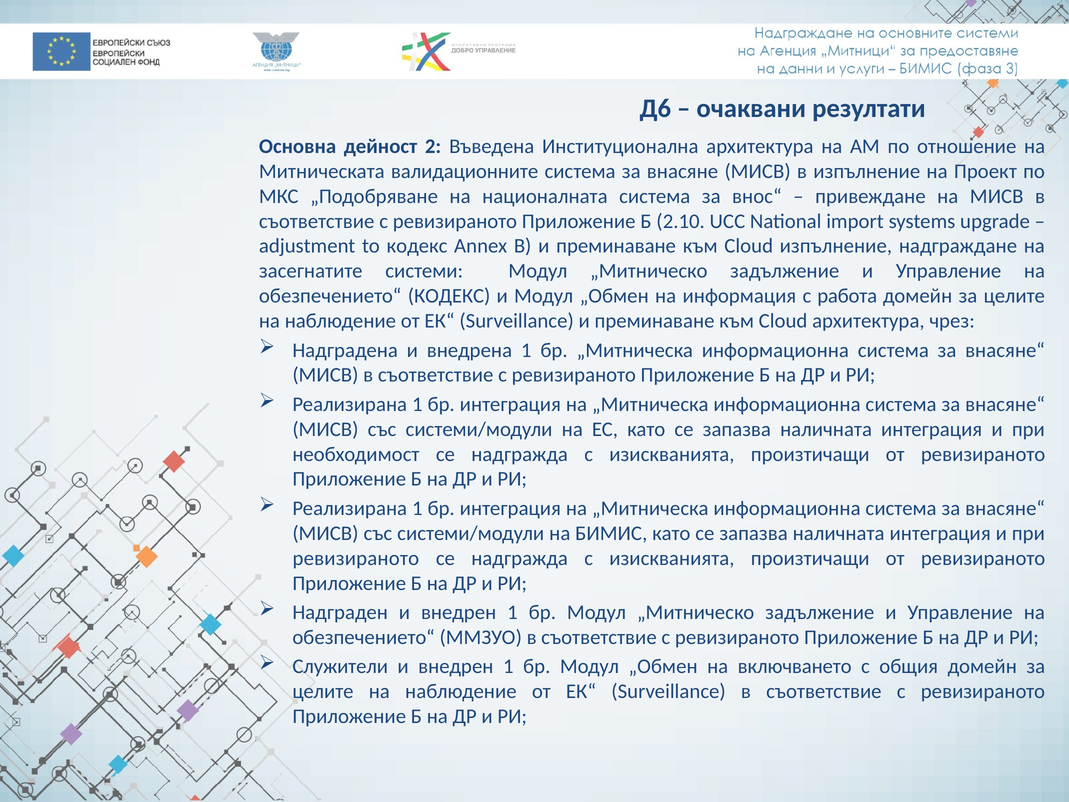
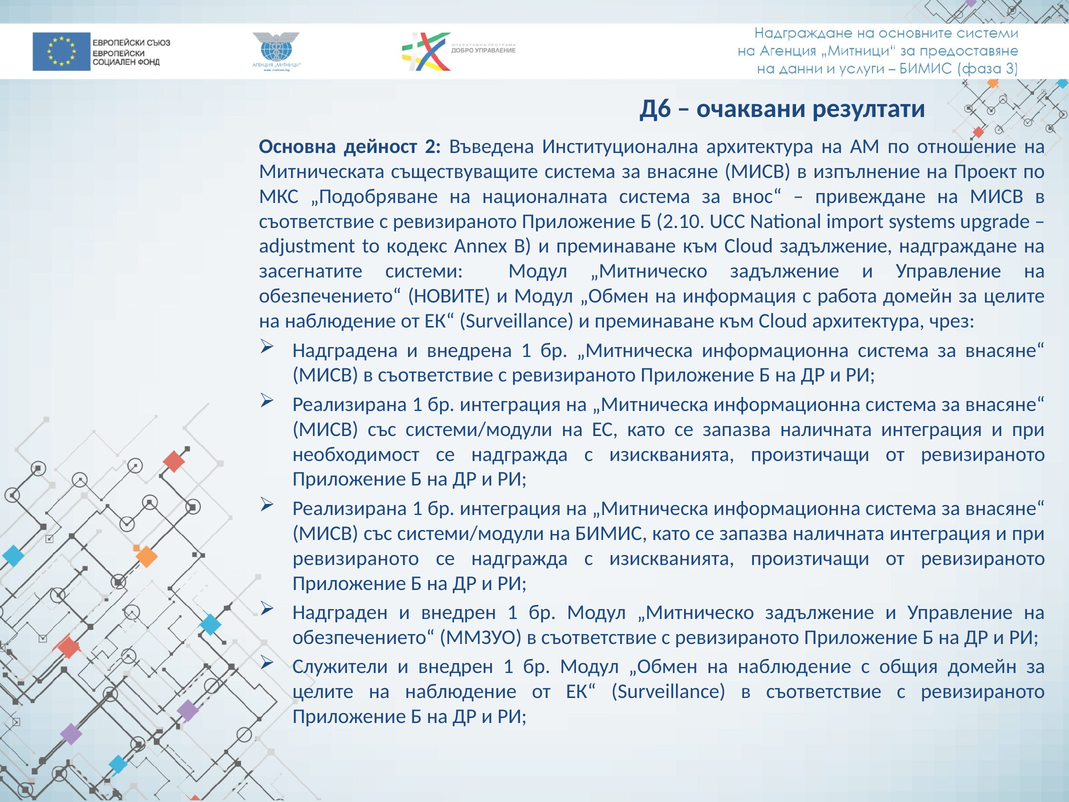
валидационните: валидационните -> съществуващите (465, 171)
Cloud изпълнение: изпълнение -> задължение (836, 246)
обезпечението“ КОДЕКС: КОДЕКС -> НОВИТЕ (449, 296)
„Обмен на включването: включването -> наблюдение (795, 666)
